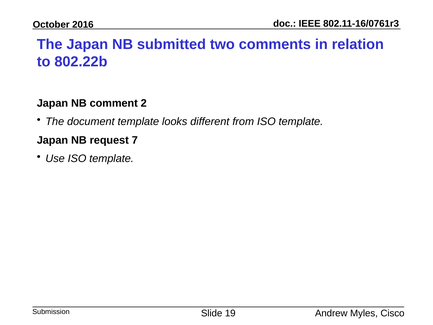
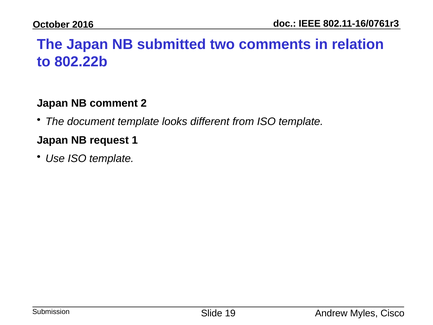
7: 7 -> 1 (135, 140)
